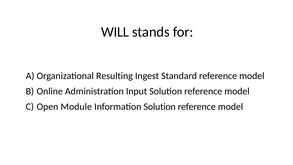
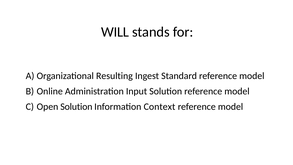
Open Module: Module -> Solution (76, 107)
Information Solution: Solution -> Context (159, 107)
